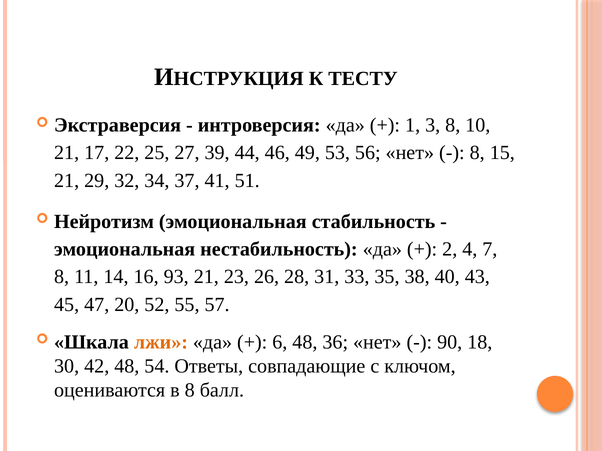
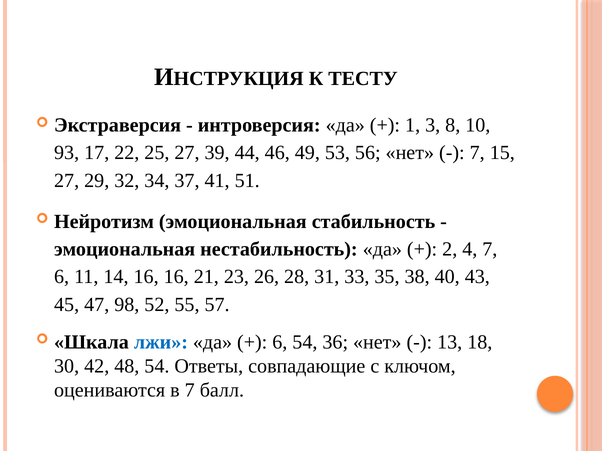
21: 21 -> 93 (67, 153)
8: 8 -> 7 (477, 153)
21: 21 -> 27 (67, 181)
8: 8 -> 6 (62, 277)
16 93: 93 -> 16 (176, 277)
20: 20 -> 98 (127, 305)
лжи colour: orange -> blue (161, 342)
6 48: 48 -> 54 (305, 342)
90: 90 -> 13 (450, 342)
в 8: 8 -> 7 (190, 390)
